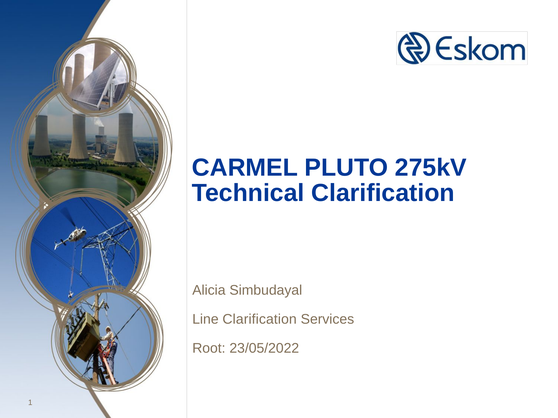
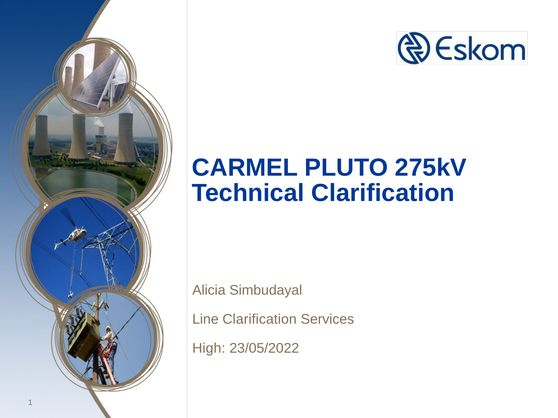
Root: Root -> High (209, 349)
